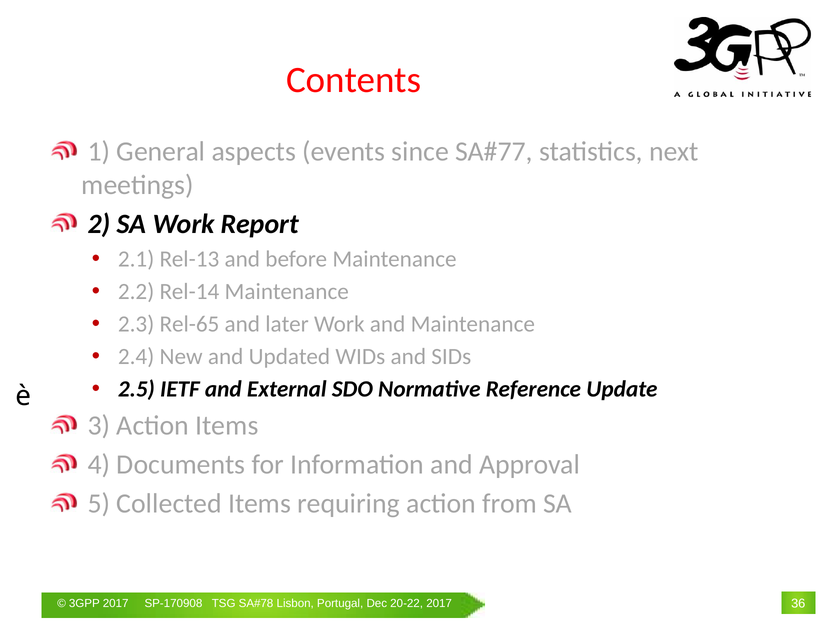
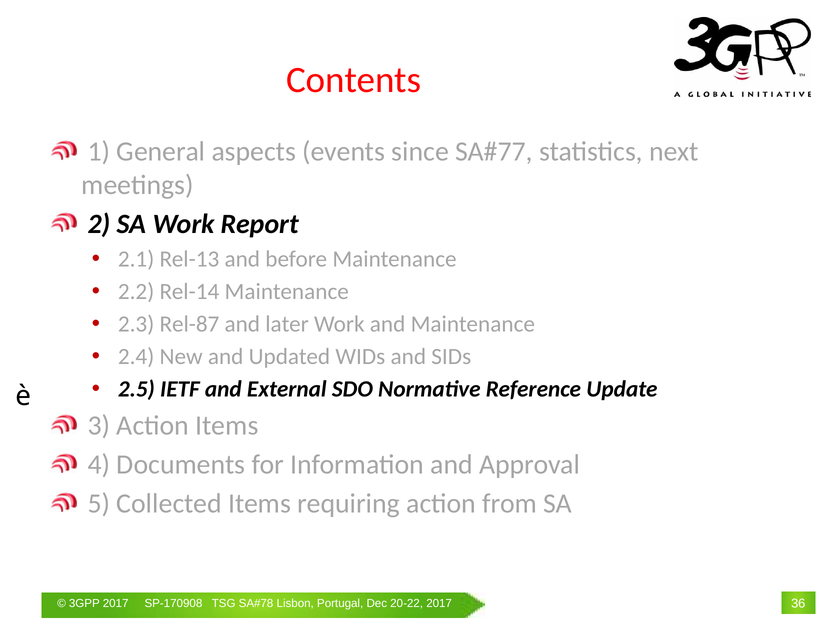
Rel-65: Rel-65 -> Rel-87 (189, 324)
